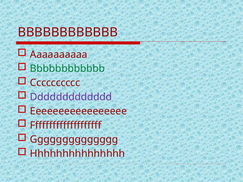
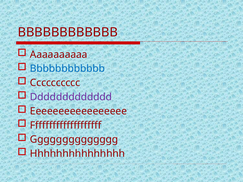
Bbbbbbbbbbbb colour: green -> blue (67, 69)
